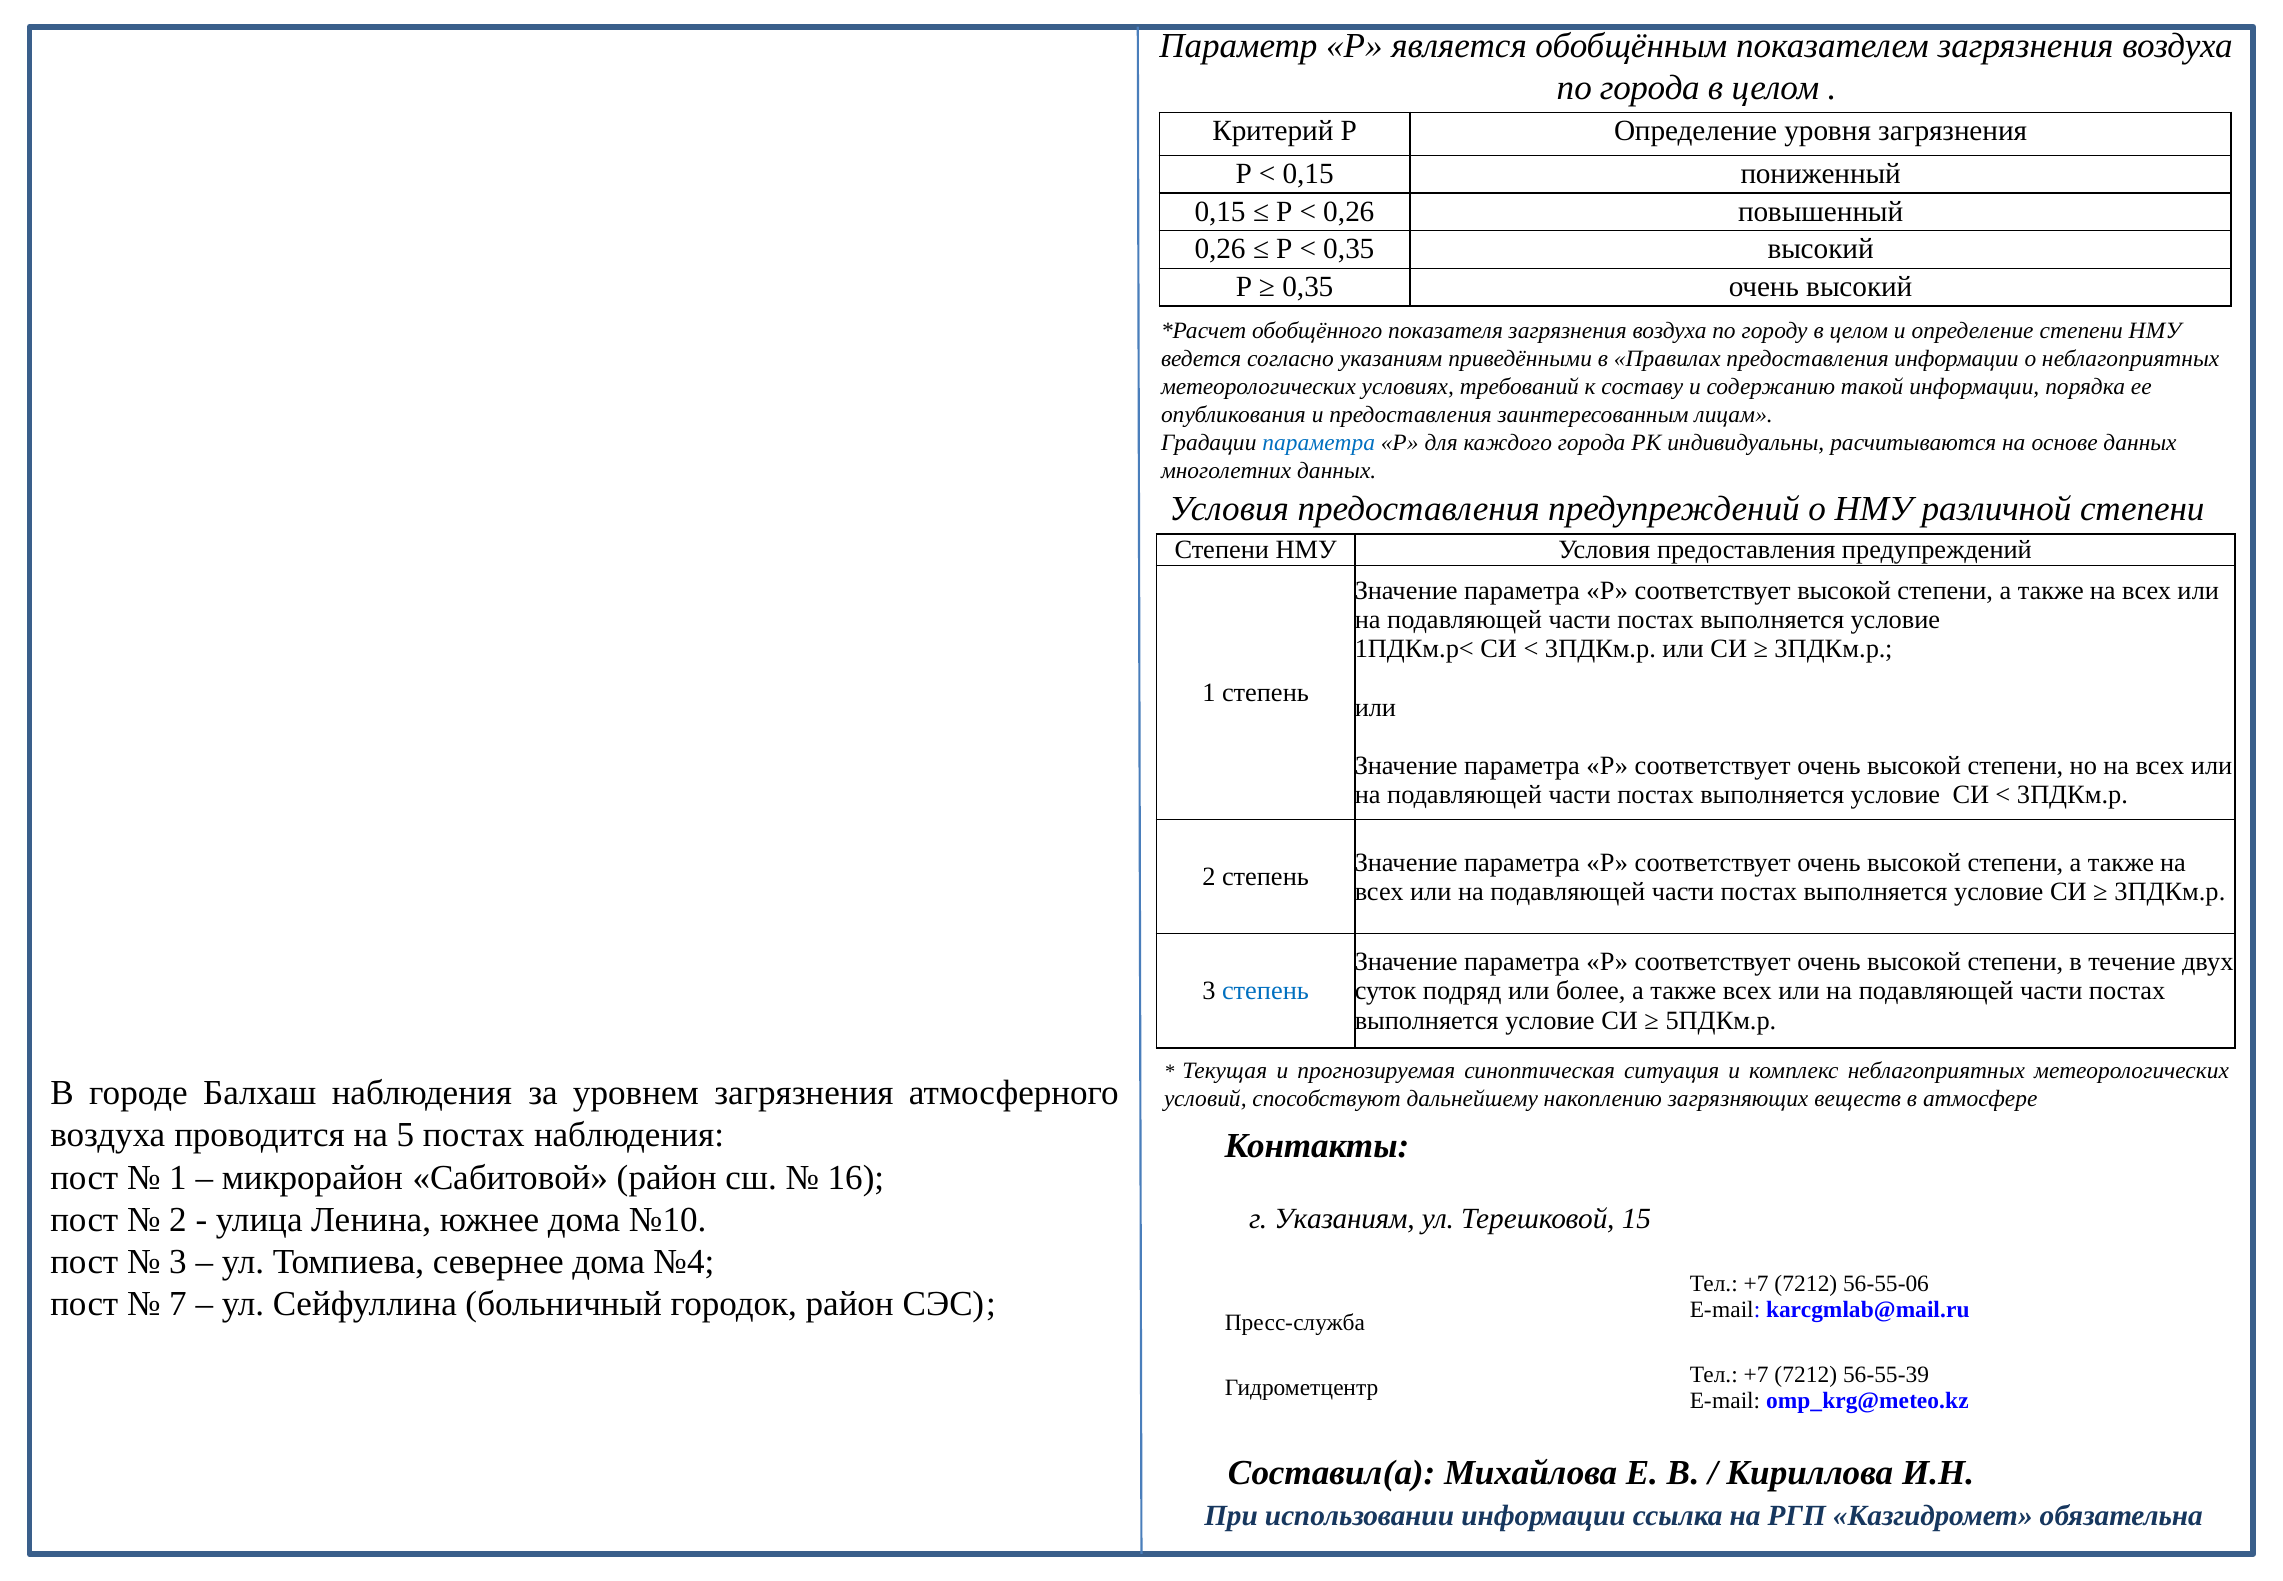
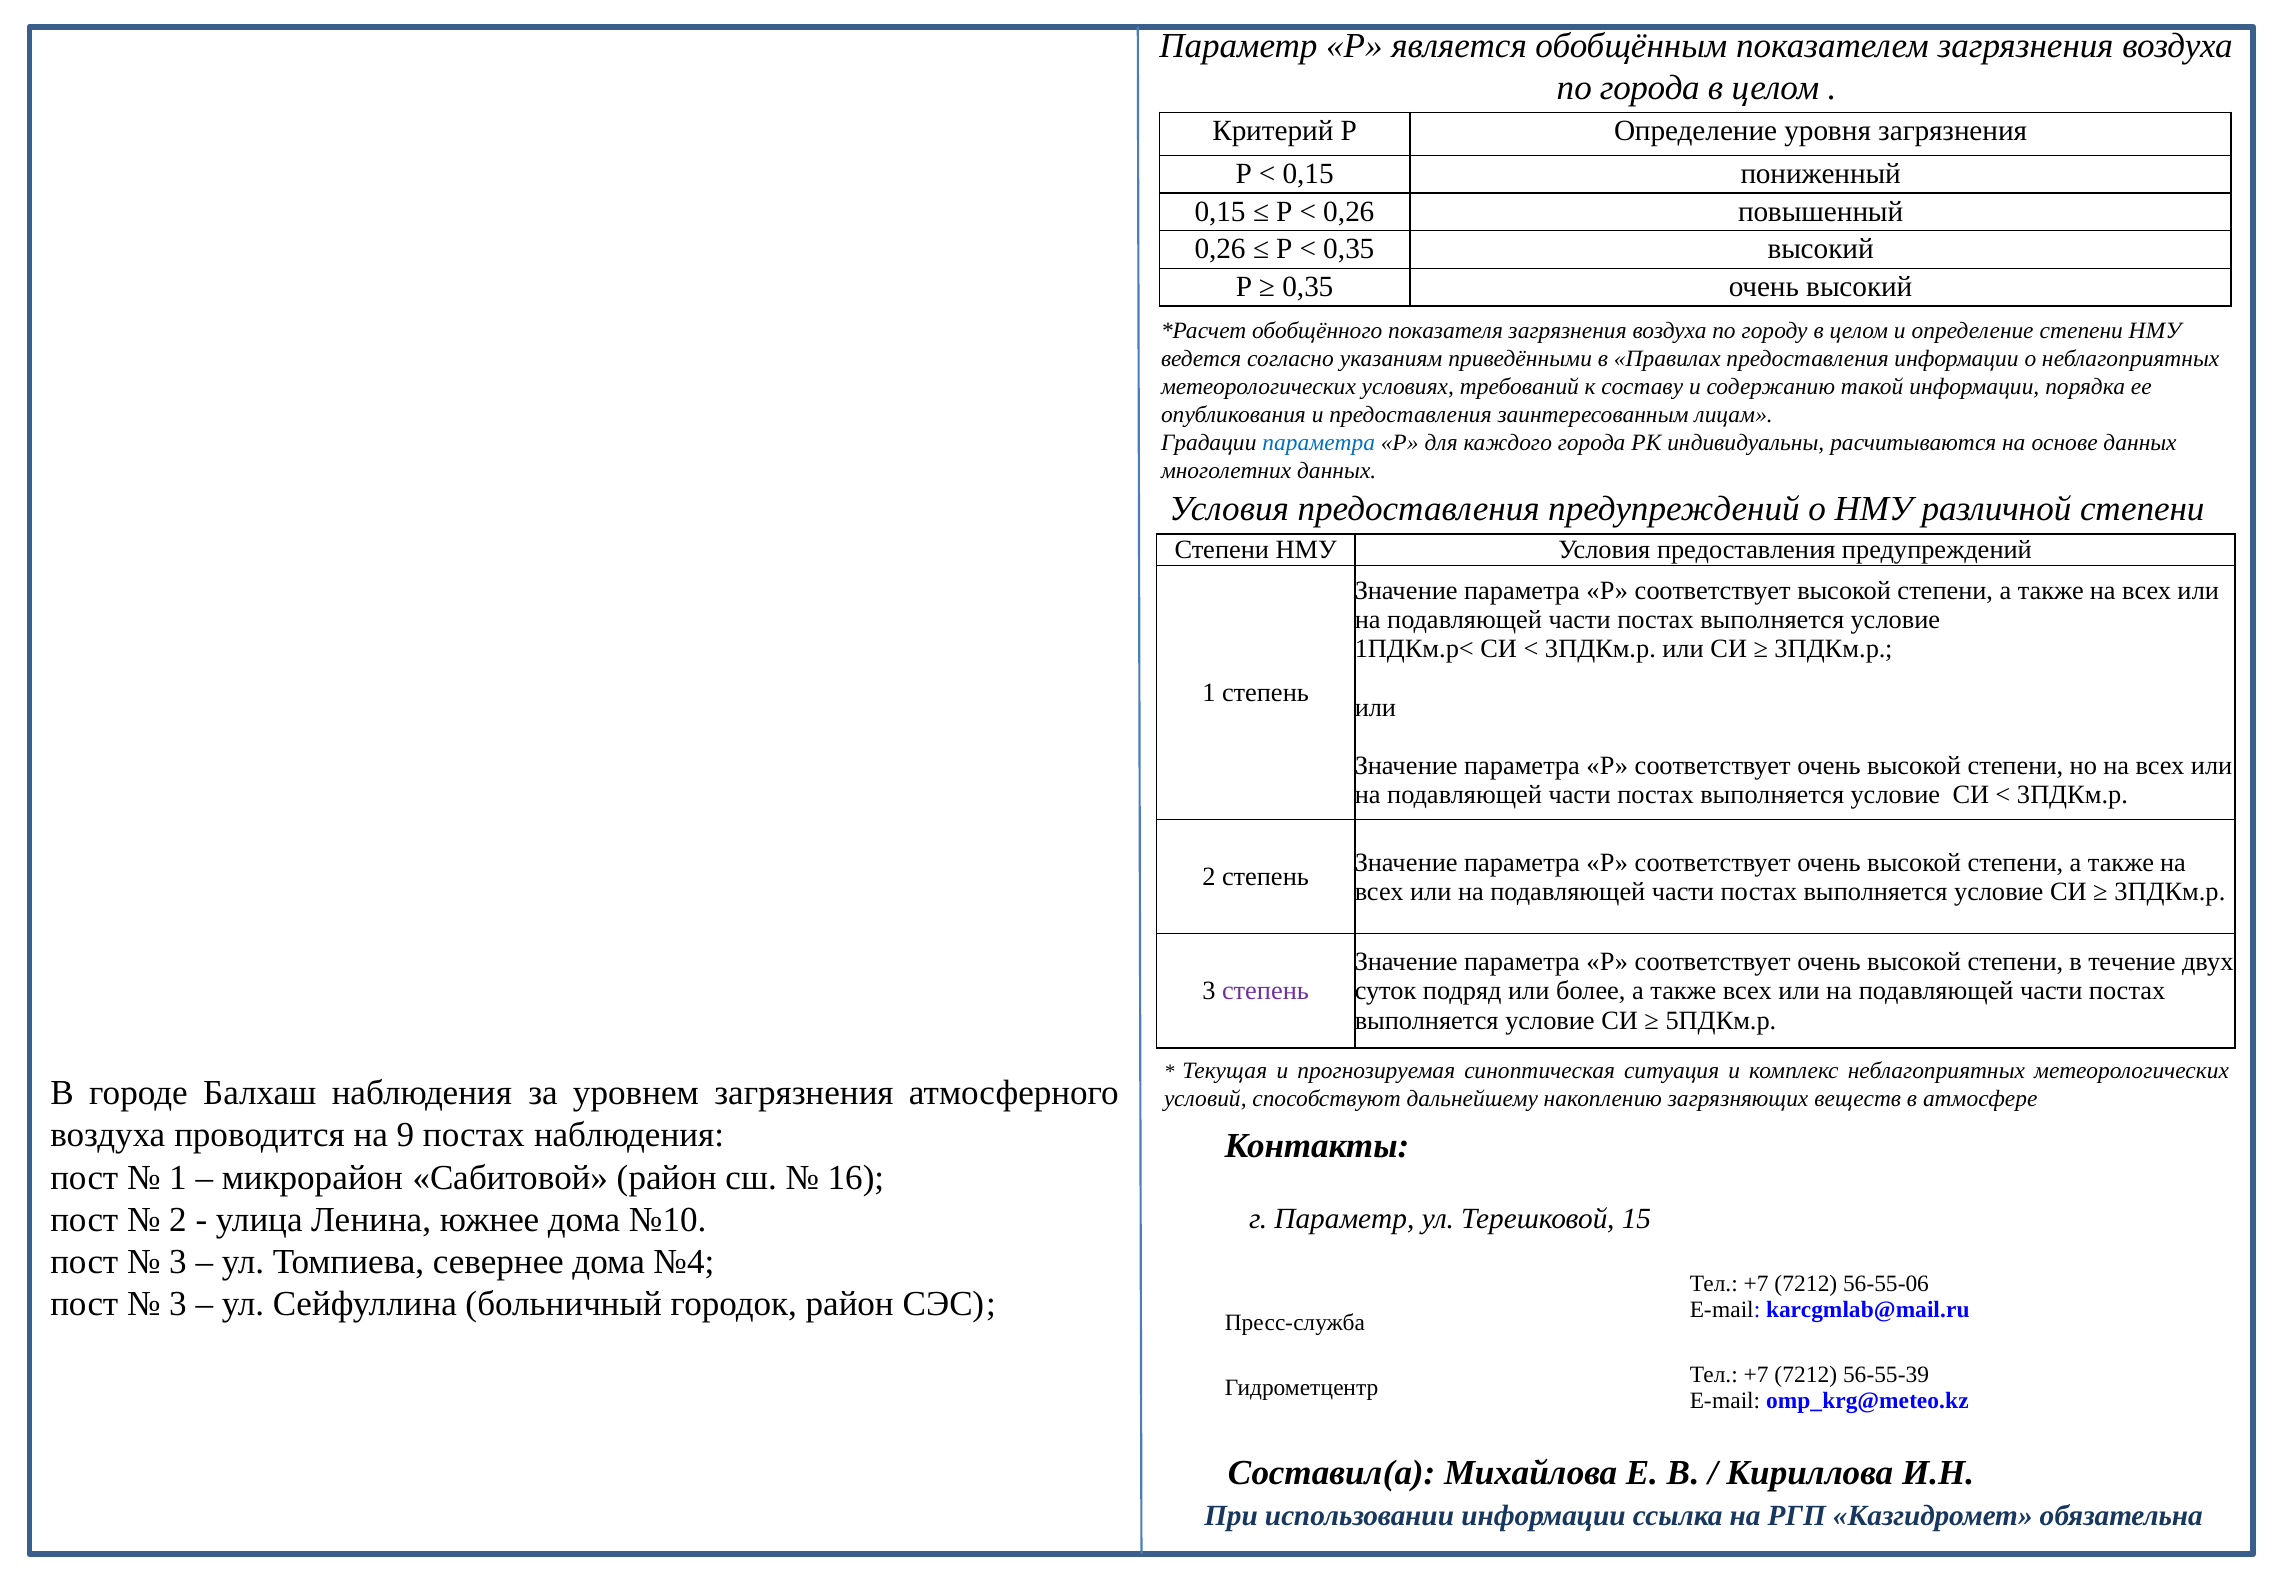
степень colour: blue -> purple (1265, 991)
5: 5 -> 9 (405, 1135)
г Указаниям: Указаниям -> Параметр (1344, 1219)
7: 7 -> 3 (178, 1304)
